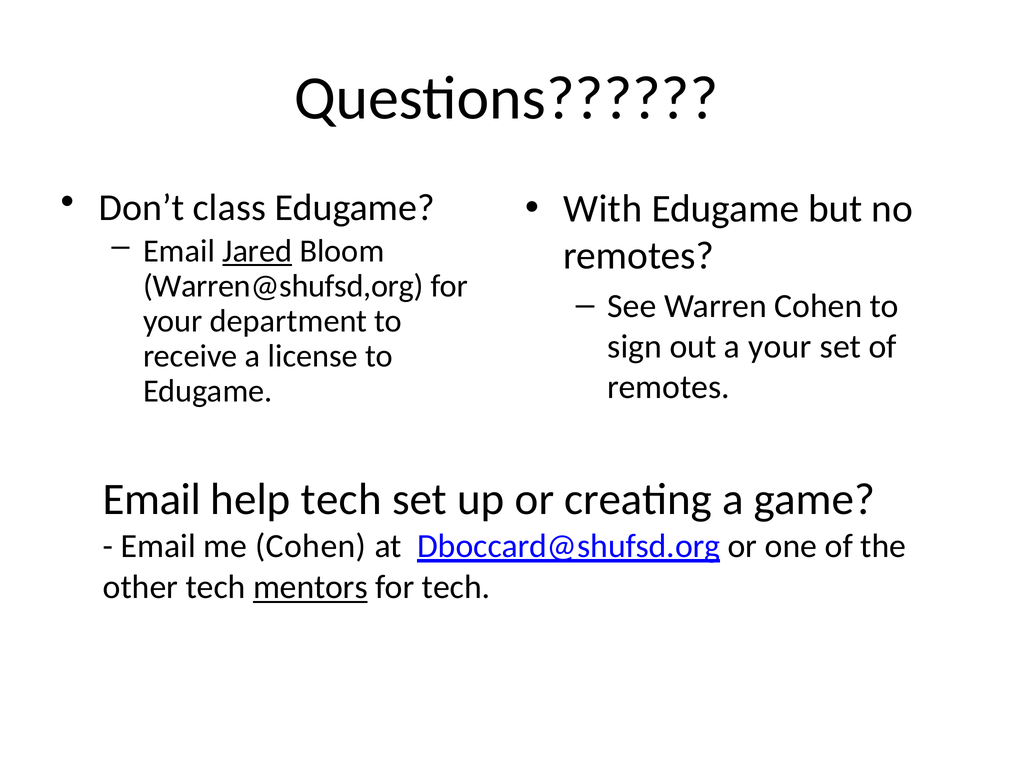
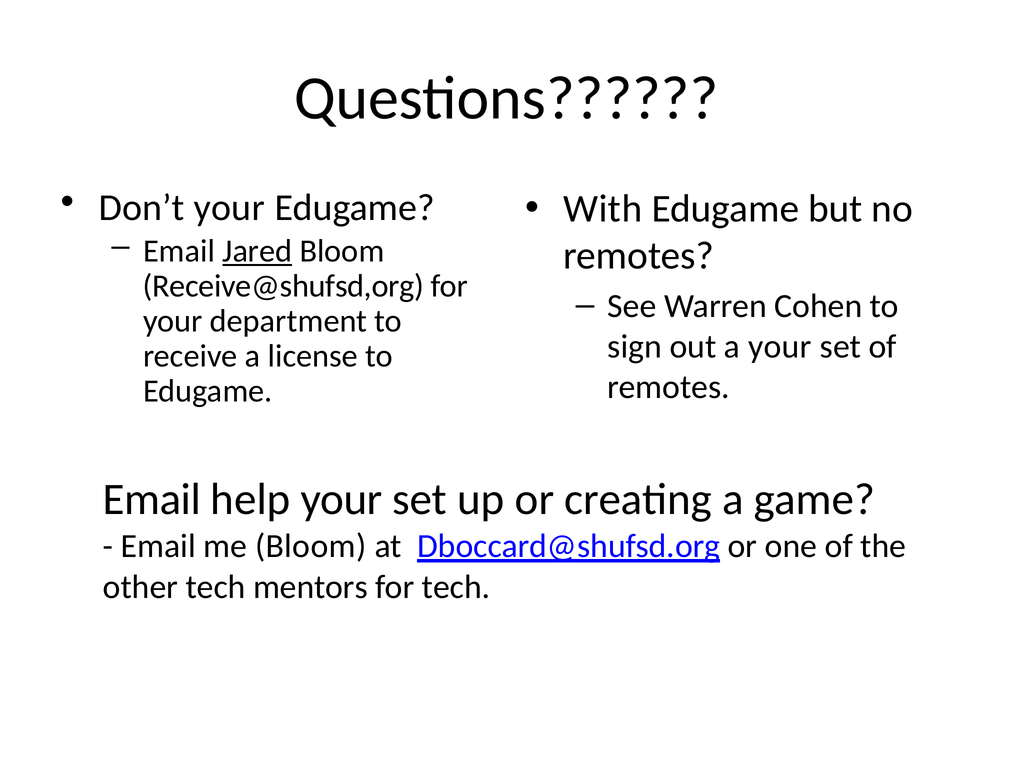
Don’t class: class -> your (229, 208)
Warren@shufsd,org: Warren@shufsd,org -> Receive@shufsd,org (283, 286)
help tech: tech -> your (342, 499)
me Cohen: Cohen -> Bloom (311, 546)
mentors underline: present -> none (310, 587)
